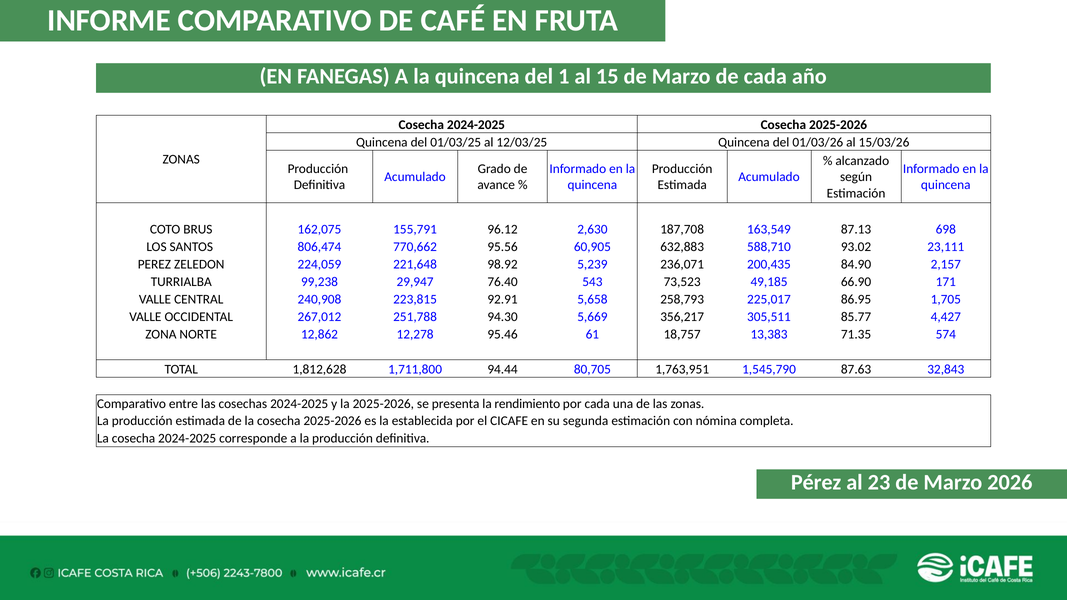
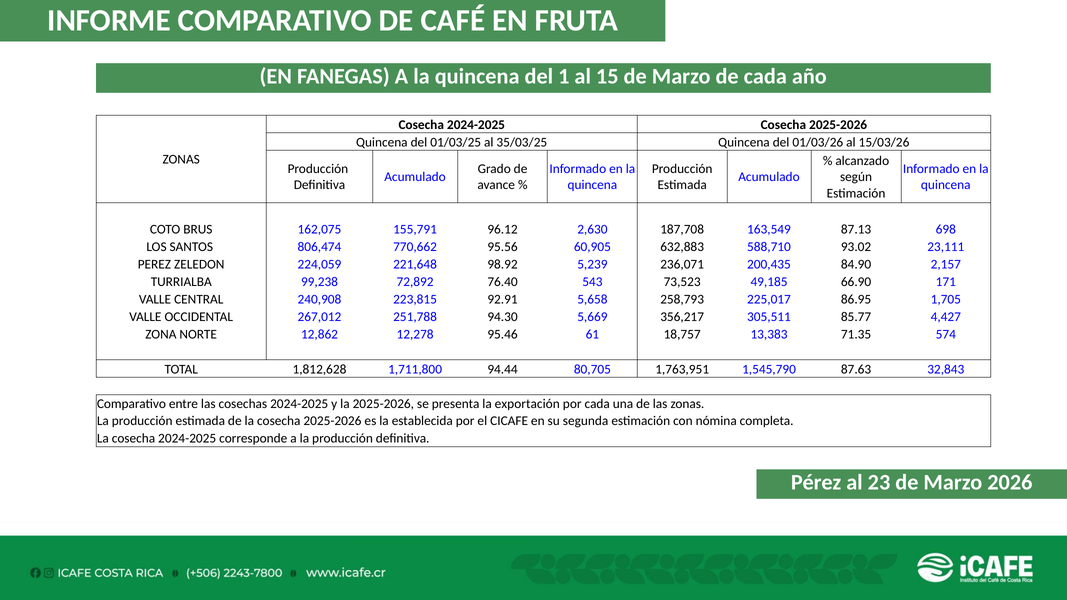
12/03/25: 12/03/25 -> 35/03/25 (522, 142)
29,947: 29,947 -> 72,892 (415, 282)
rendimiento: rendimiento -> exportación (527, 404)
